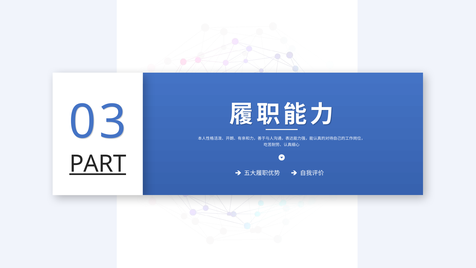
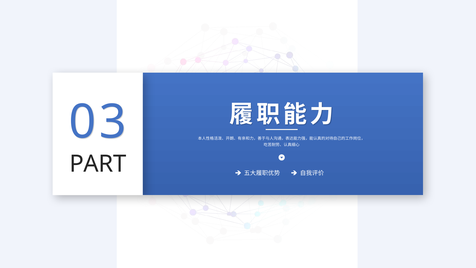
PART underline: present -> none (98, 164)
